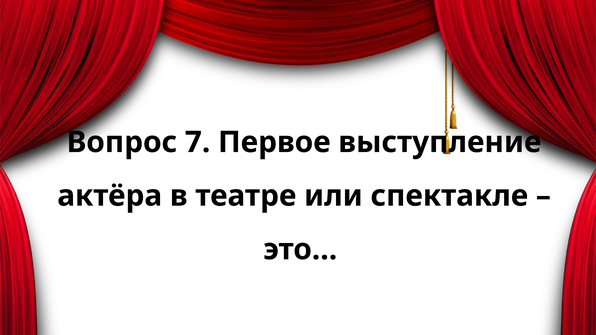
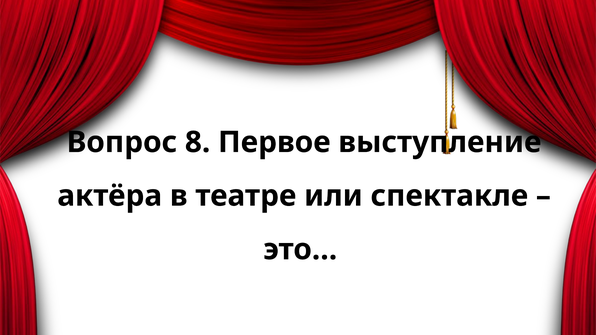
7: 7 -> 8 (198, 142)
